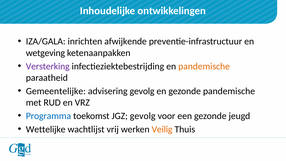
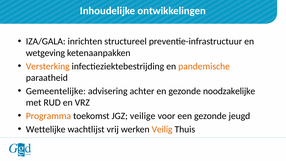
afwijkende: afwijkende -> structureel (126, 41)
Versterking colour: purple -> orange (48, 66)
advisering gevolg: gevolg -> achter (142, 91)
gezonde pandemische: pandemische -> noodzakelijke (229, 91)
Programma colour: blue -> orange (48, 116)
JGZ gevolg: gevolg -> veilige (143, 116)
